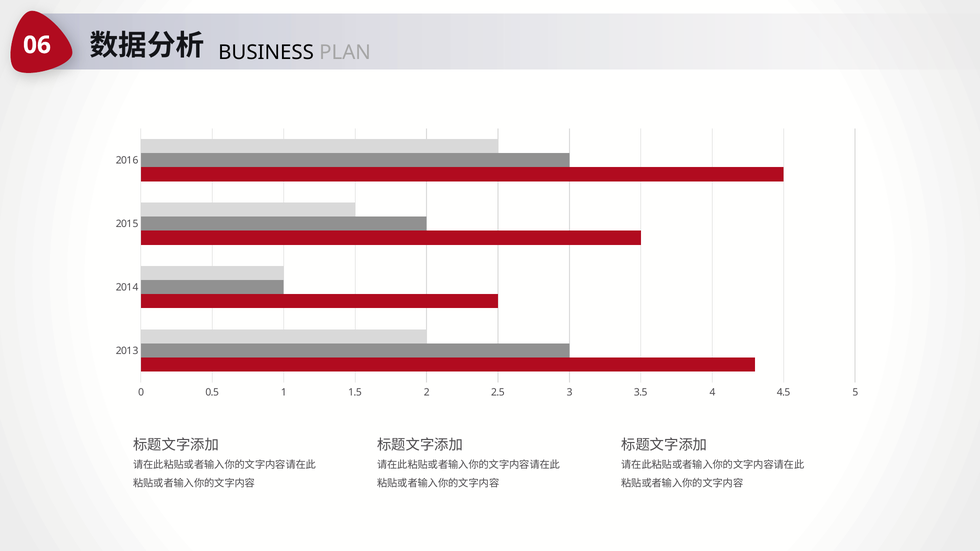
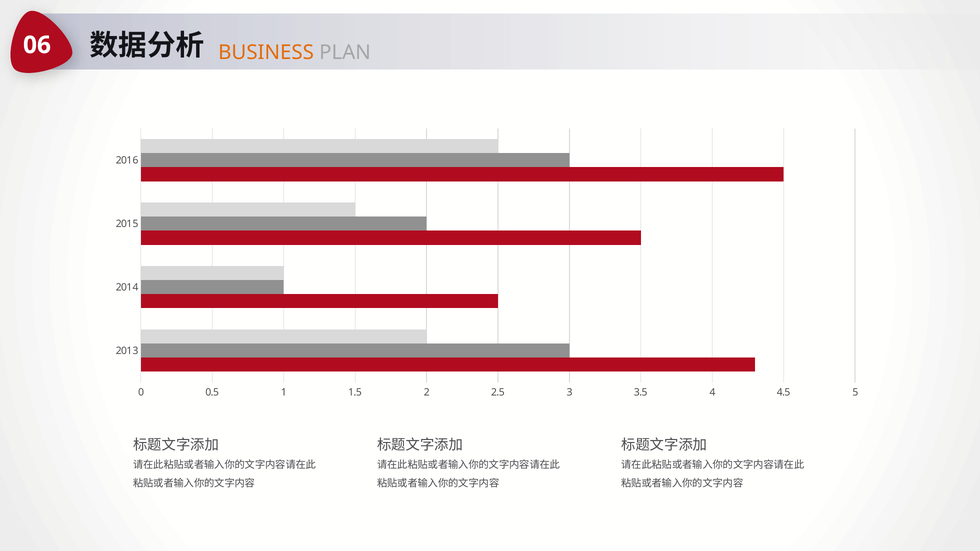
BUSINESS colour: black -> orange (266, 53)
